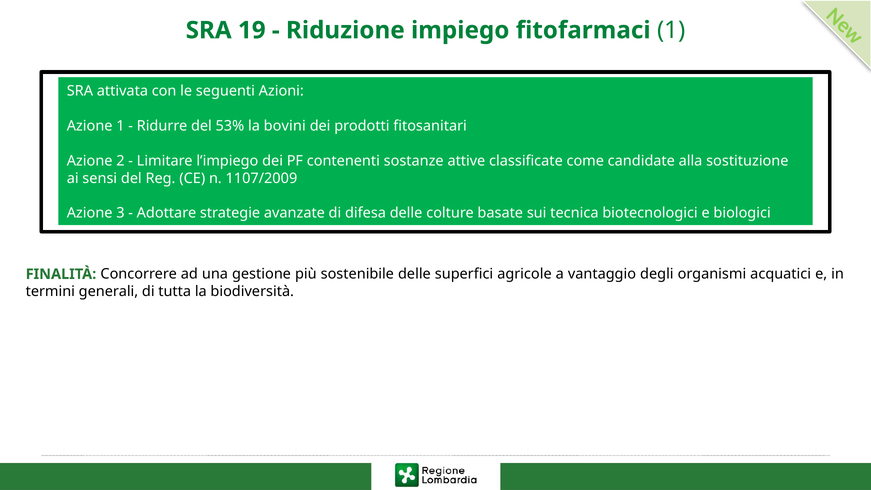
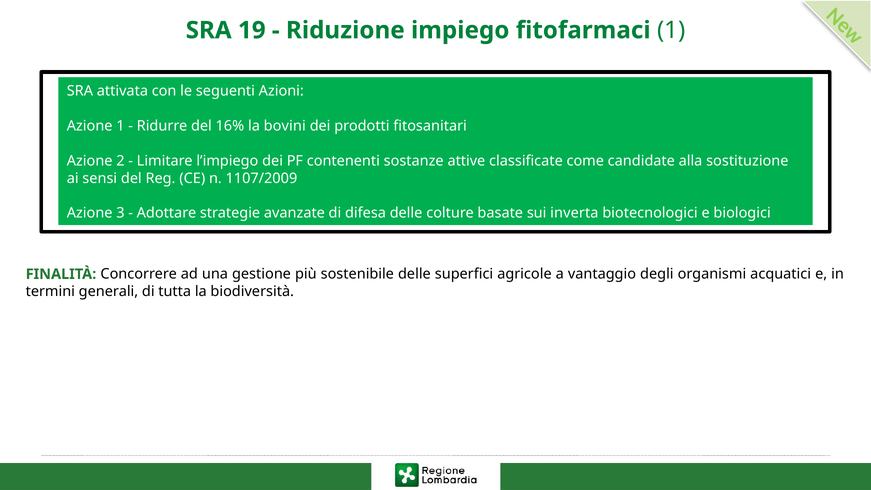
53%: 53% -> 16% (230, 126)
tecnica: tecnica -> inverta (574, 213)
